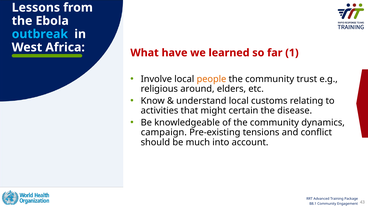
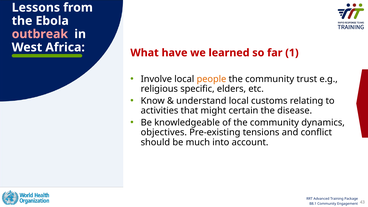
outbreak colour: light blue -> pink (40, 34)
around: around -> specific (197, 89)
campaign: campaign -> objectives (164, 132)
